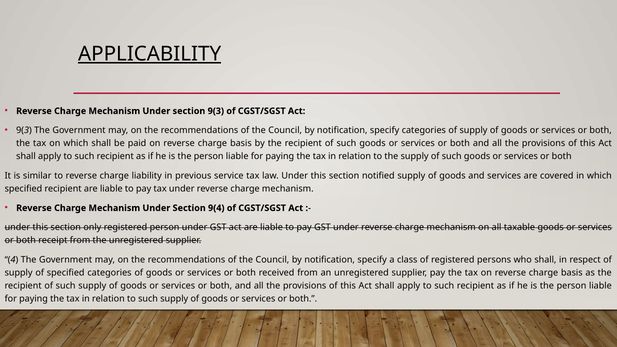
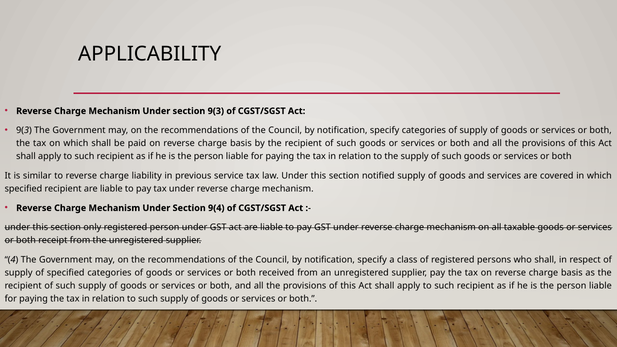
APPLICABILITY underline: present -> none (150, 54)
